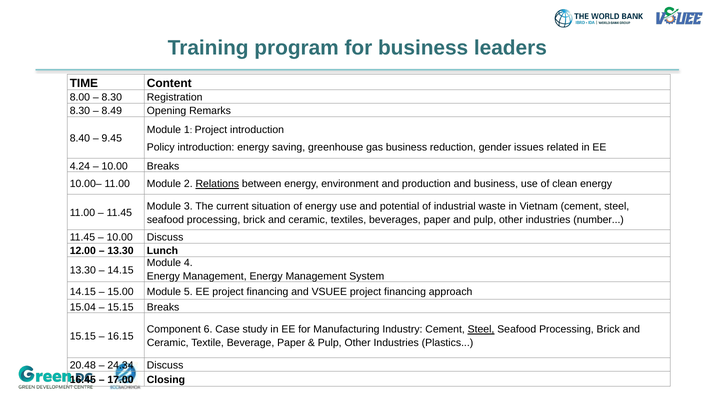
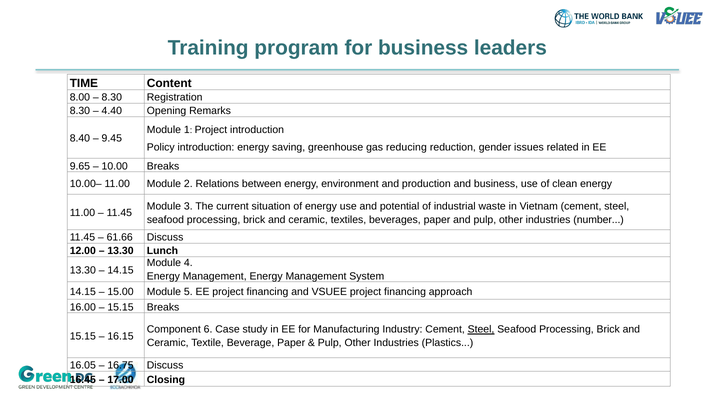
8.49: 8.49 -> 4.40 (112, 111)
gas business: business -> reducing (406, 148)
4.24: 4.24 -> 9.65 (80, 166)
Relations underline: present -> none (217, 184)
10.00: 10.00 -> 61.66 (120, 238)
15.04: 15.04 -> 16.00 (83, 307)
20.48: 20.48 -> 16.05 (83, 366)
24.34: 24.34 -> 16.75 (120, 366)
